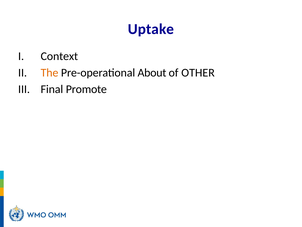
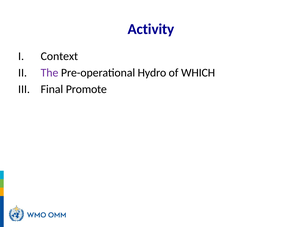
Uptake: Uptake -> Activity (151, 29)
The colour: orange -> purple (50, 73)
About: About -> Hydro (152, 73)
OTHER: OTHER -> WHICH (198, 73)
